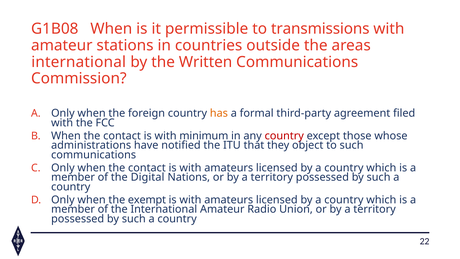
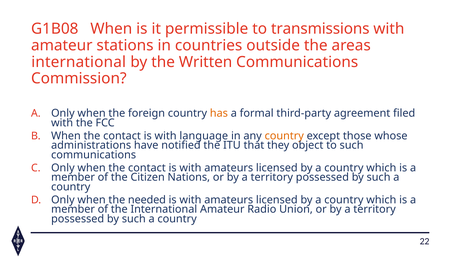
minimum: minimum -> language (204, 136)
country colour: red -> orange (284, 136)
Digital: Digital -> Citizen (148, 177)
exempt: exempt -> needed (147, 200)
